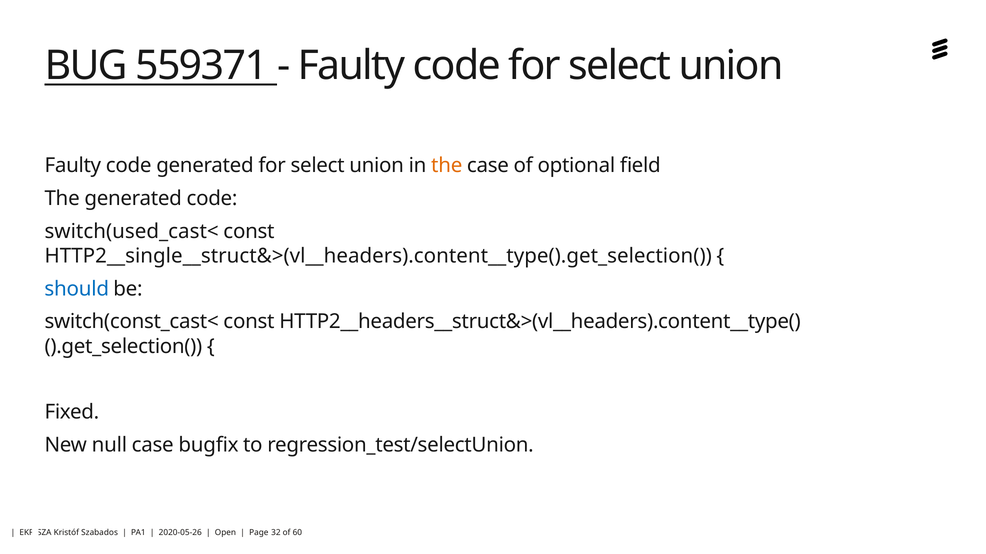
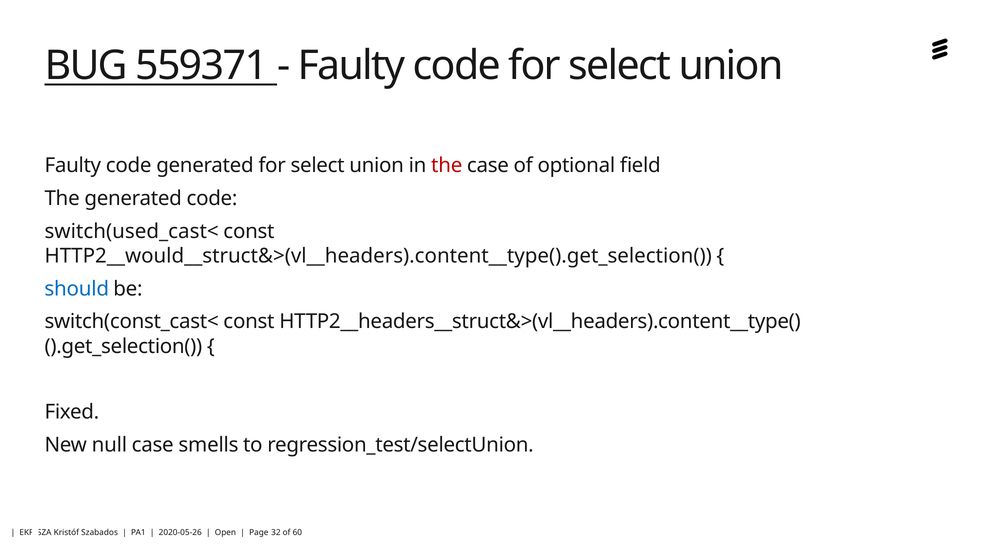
the colour: orange -> red (447, 166)
HTTP2__single__struct&>(vl__headers).content__type().get_selection(: HTTP2__single__struct&>(vl__headers).content__type().get_selection( -> HTTP2__would__struct&>(vl__headers).content__type().get_selection( (378, 256)
bugfix: bugfix -> smells (209, 445)
